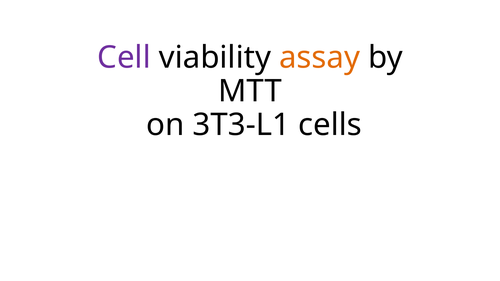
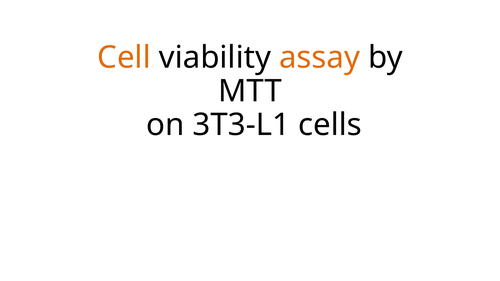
Cell colour: purple -> orange (124, 57)
